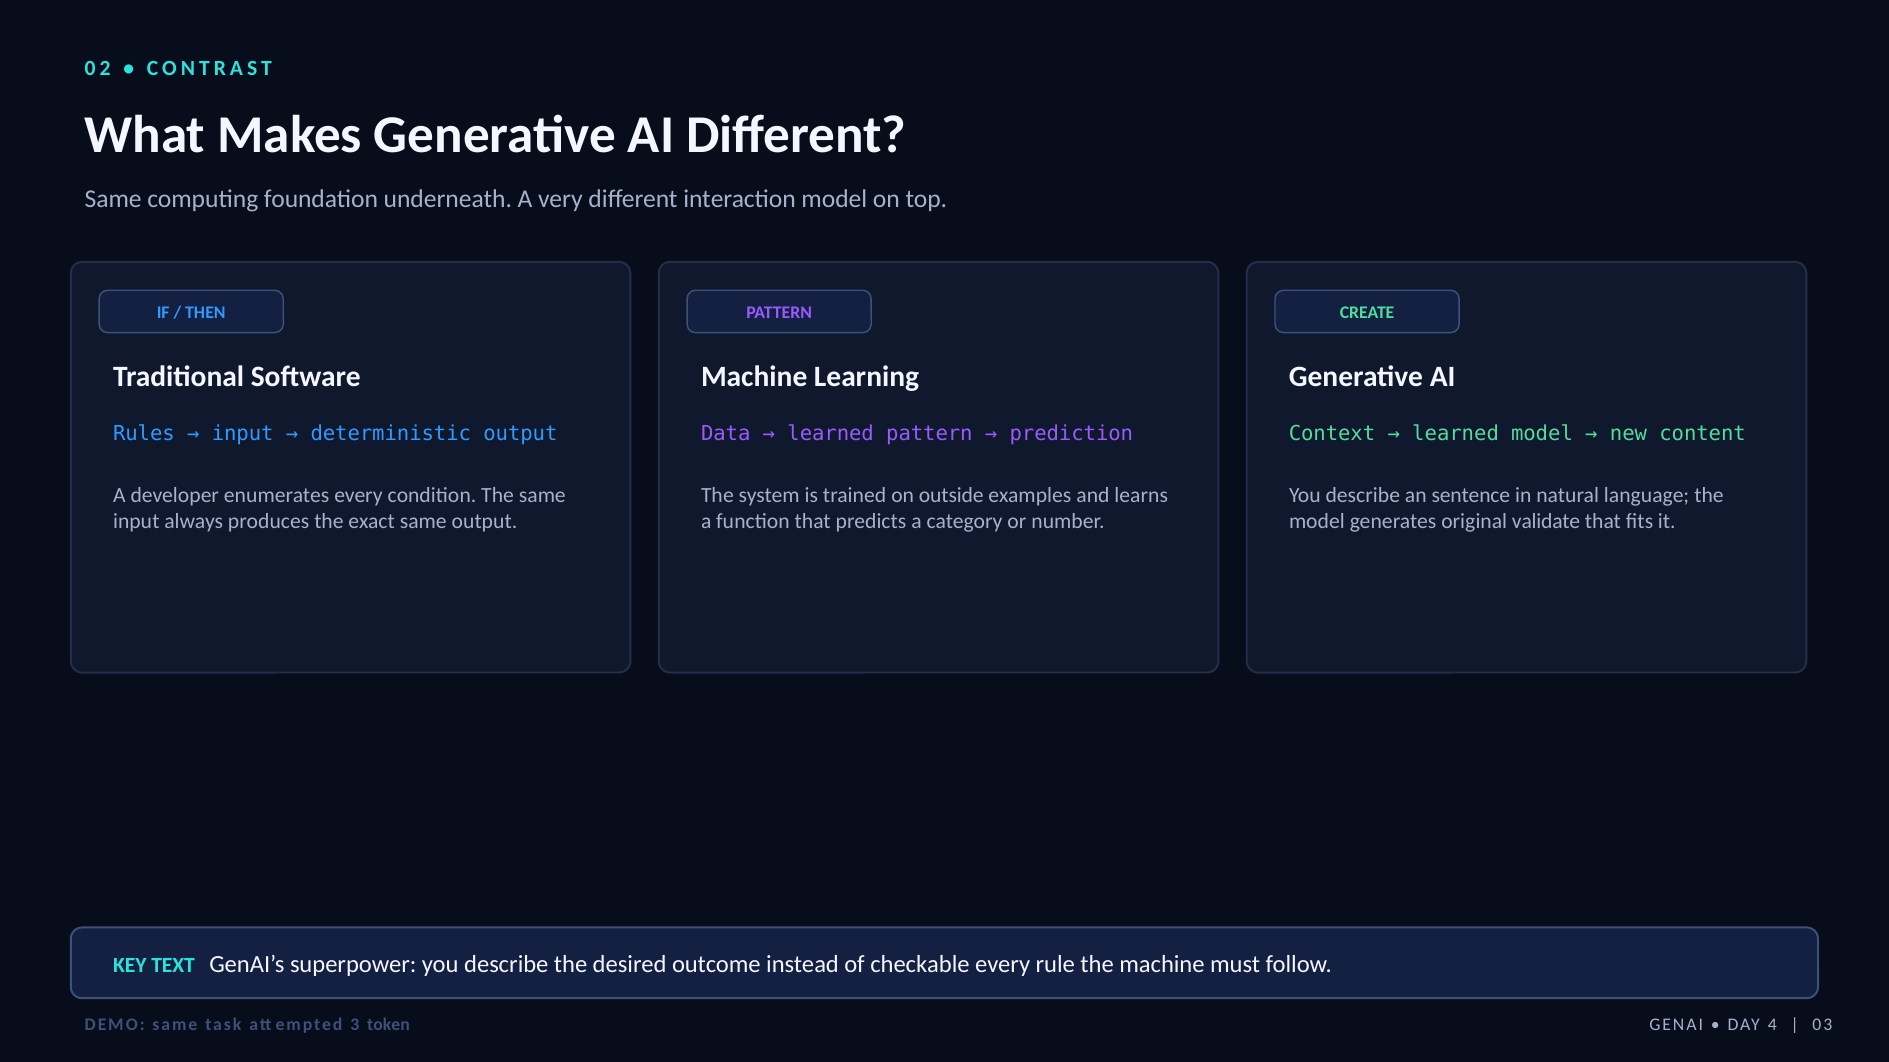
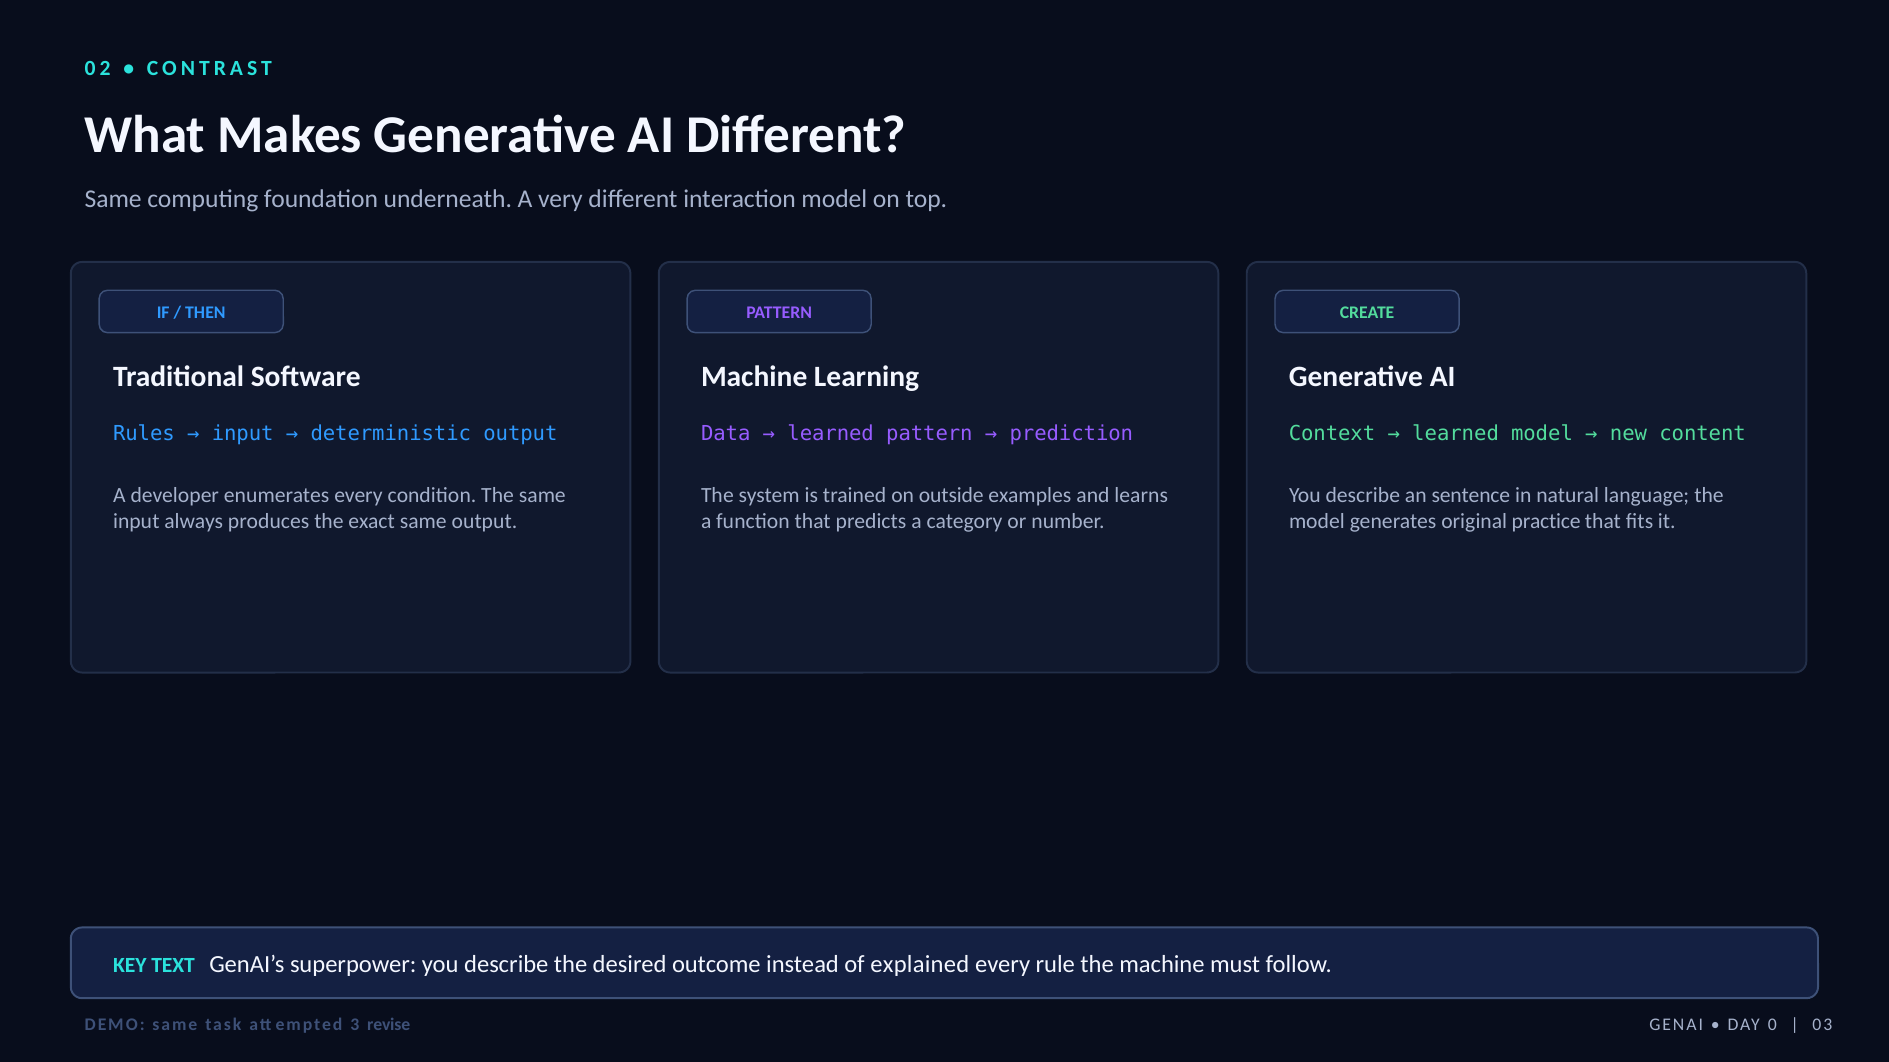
validate: validate -> practice (1546, 522)
checkable: checkable -> explained (920, 965)
token: token -> revise (389, 1025)
4: 4 -> 0 (1772, 1025)
